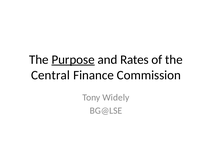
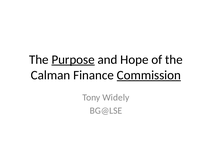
Rates: Rates -> Hope (134, 60)
Central: Central -> Calman (51, 75)
Commission underline: none -> present (149, 75)
